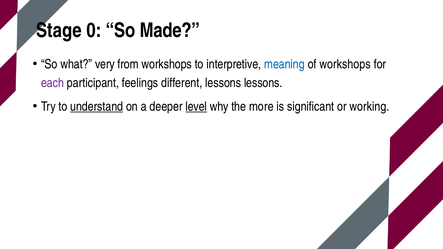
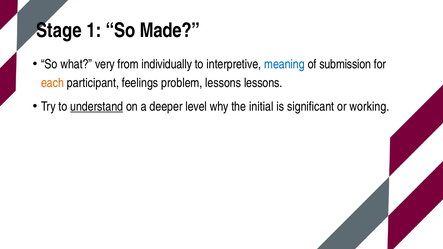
0: 0 -> 1 (94, 30)
from workshops: workshops -> individually (167, 64)
of workshops: workshops -> submission (345, 64)
each colour: purple -> orange (53, 83)
different: different -> problem (182, 83)
level underline: present -> none (196, 107)
more: more -> initial (261, 107)
